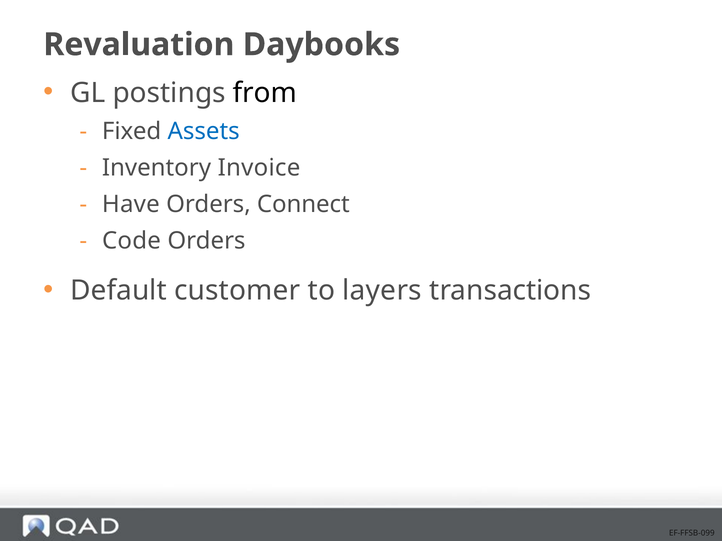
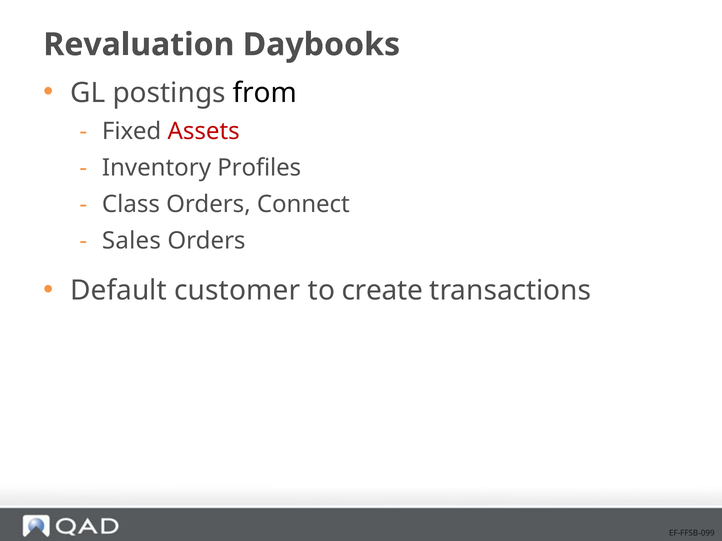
Assets colour: blue -> red (204, 132)
Invoice: Invoice -> Profiles (259, 168)
Have: Have -> Class (131, 205)
Code: Code -> Sales (131, 241)
layers: layers -> create (382, 291)
